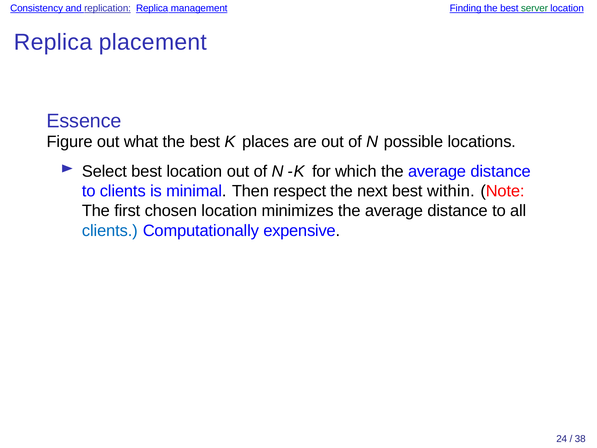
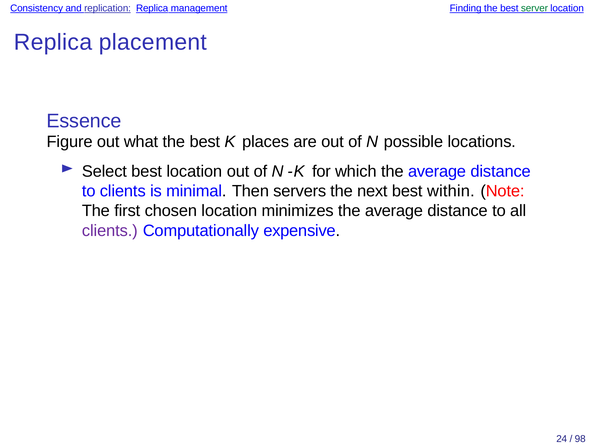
respect: respect -> servers (300, 191)
clients colour: blue -> purple (110, 231)
38: 38 -> 98 (580, 439)
